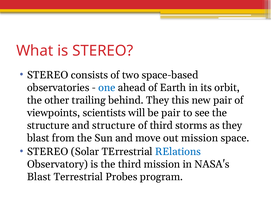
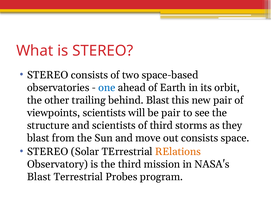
behind They: They -> Blast (158, 100)
and structure: structure -> scientists (114, 126)
out mission: mission -> consists (200, 138)
RElations colour: blue -> orange (178, 152)
